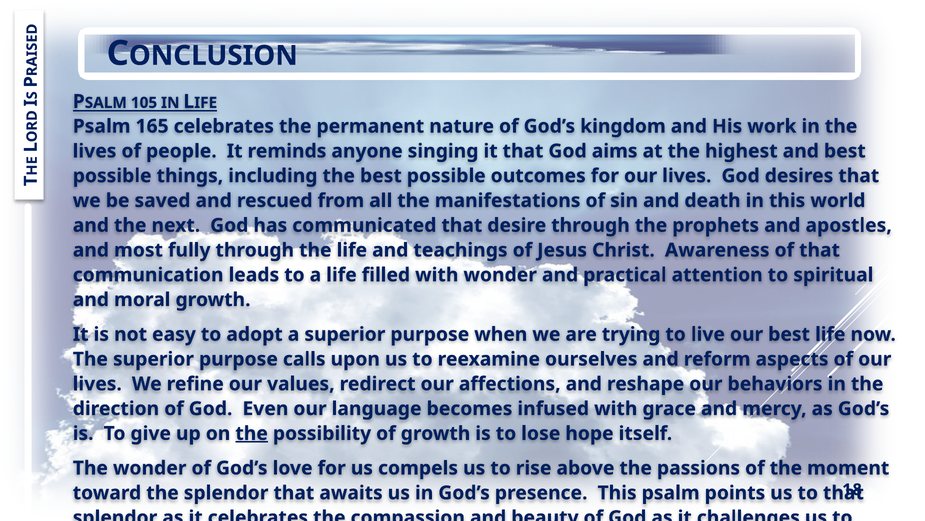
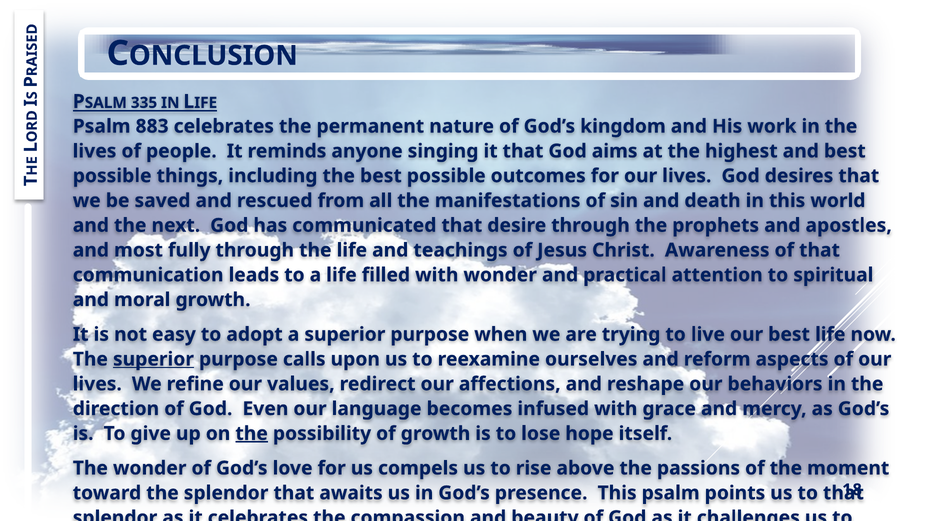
105: 105 -> 335 (144, 103)
165: 165 -> 883 (152, 126)
superior underline: none -> present (153, 359)
